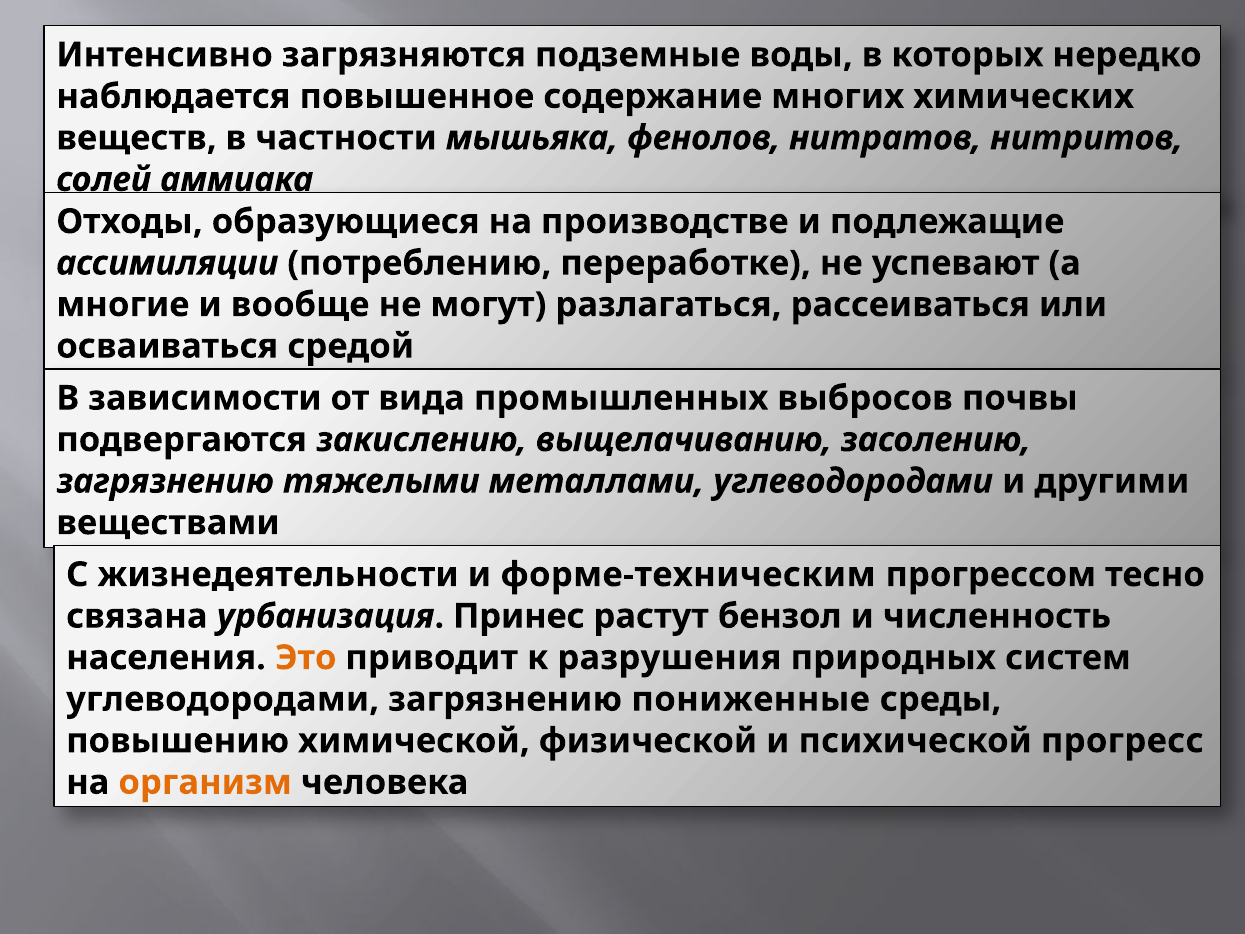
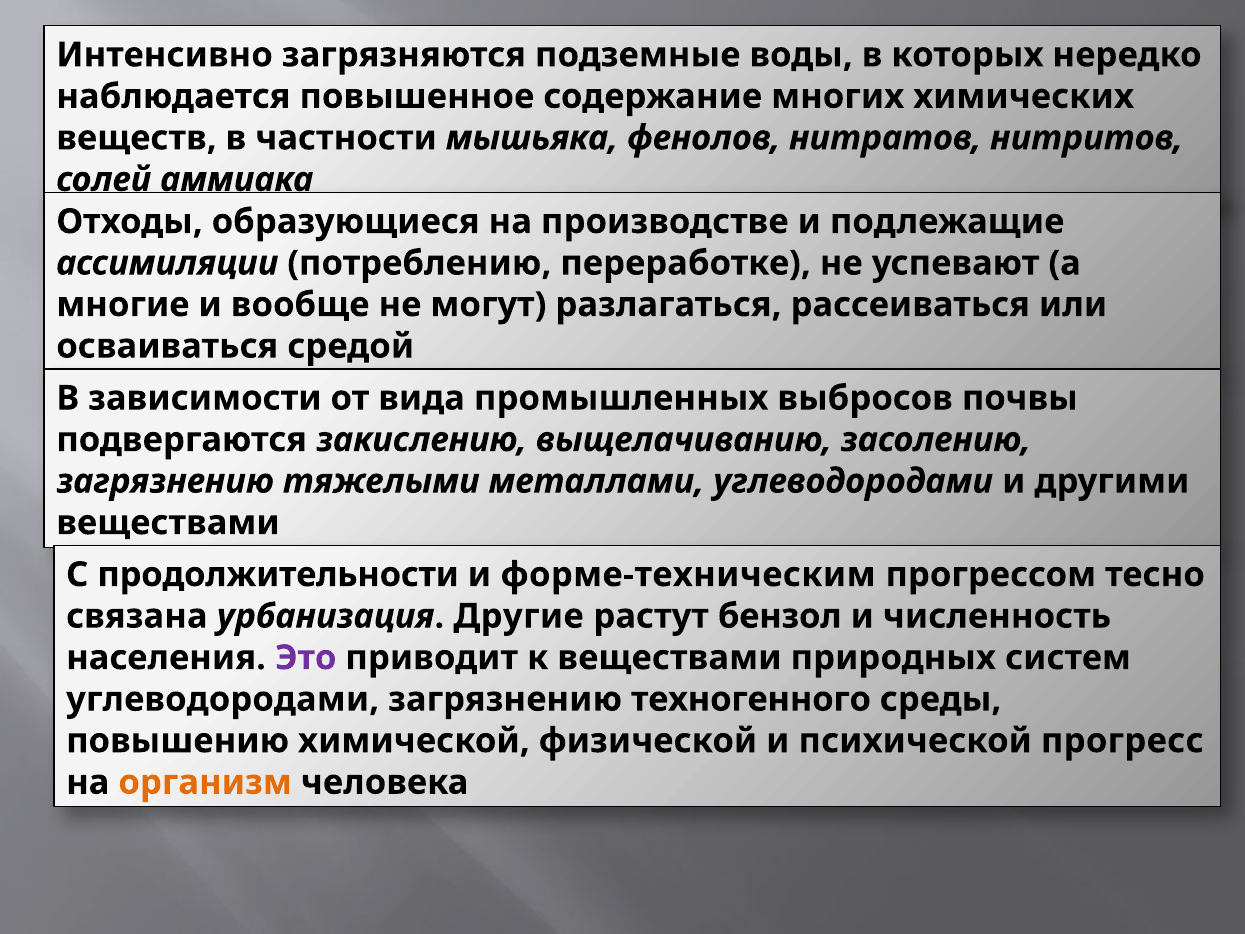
жизнедеятельности: жизнедеятельности -> продолжительности (278, 575)
Принес: Принес -> Другие (519, 616)
Это colour: orange -> purple (306, 658)
к разрушения: разрушения -> веществами (669, 658)
пониженные: пониженные -> техногенного (751, 699)
